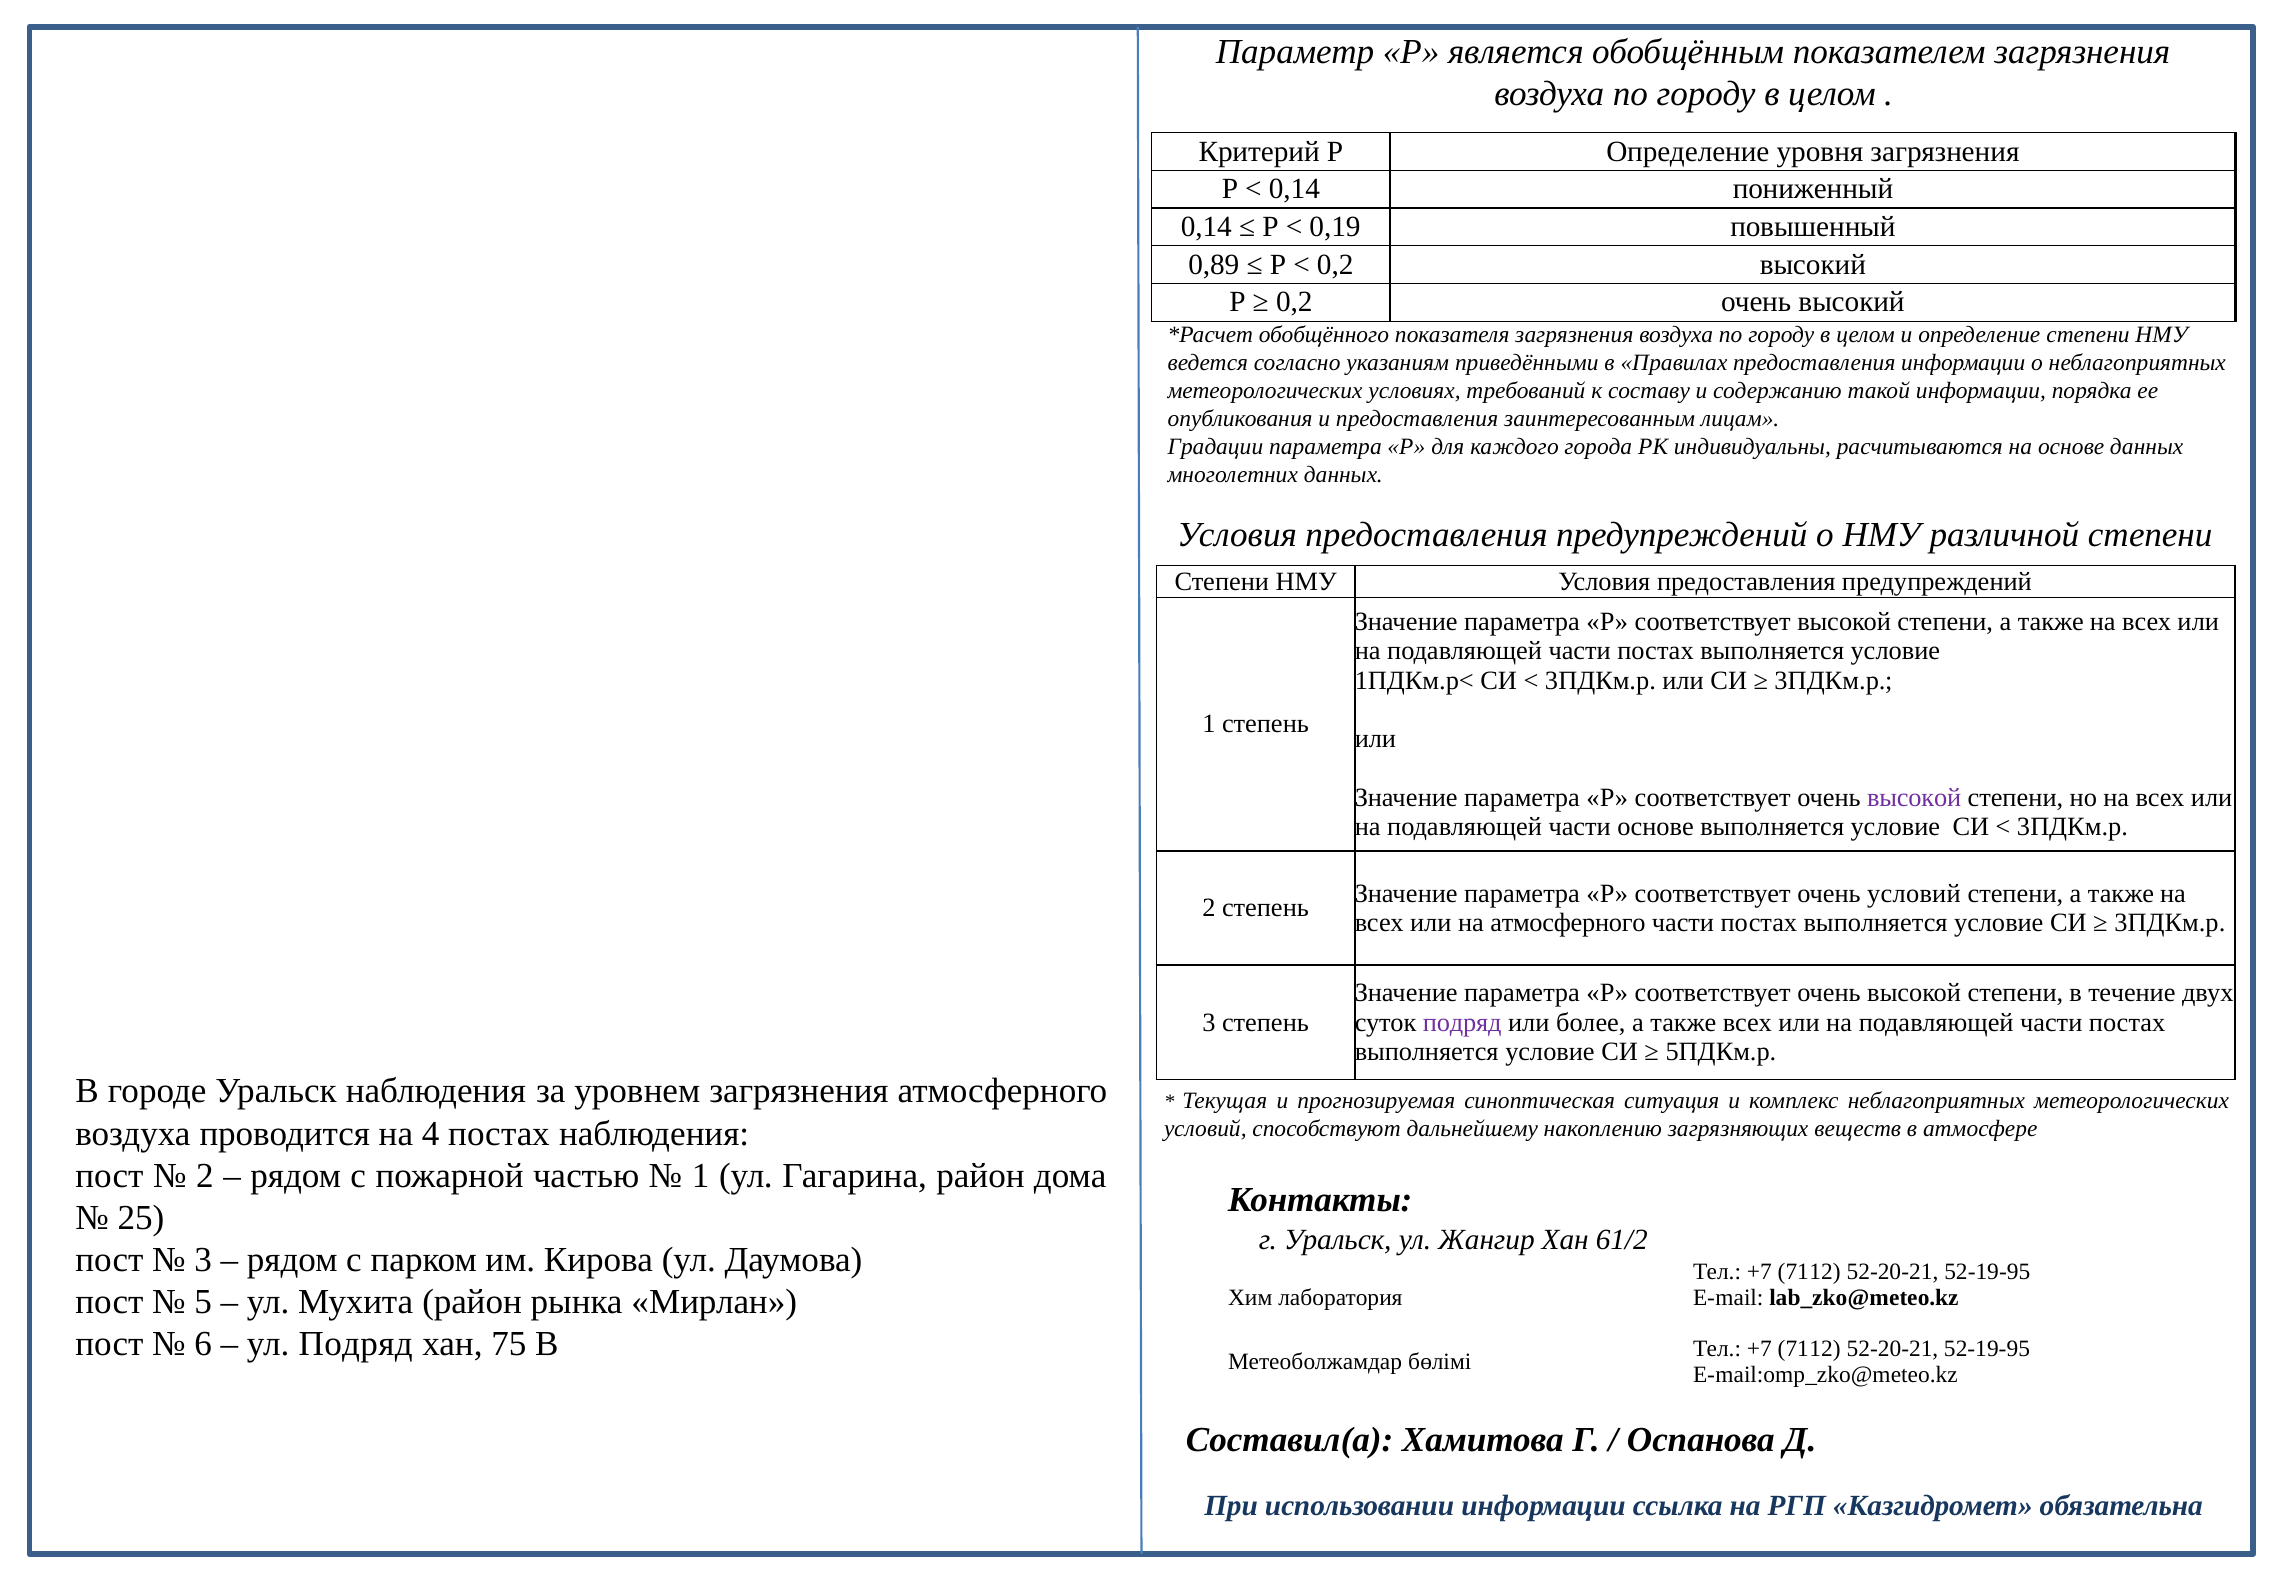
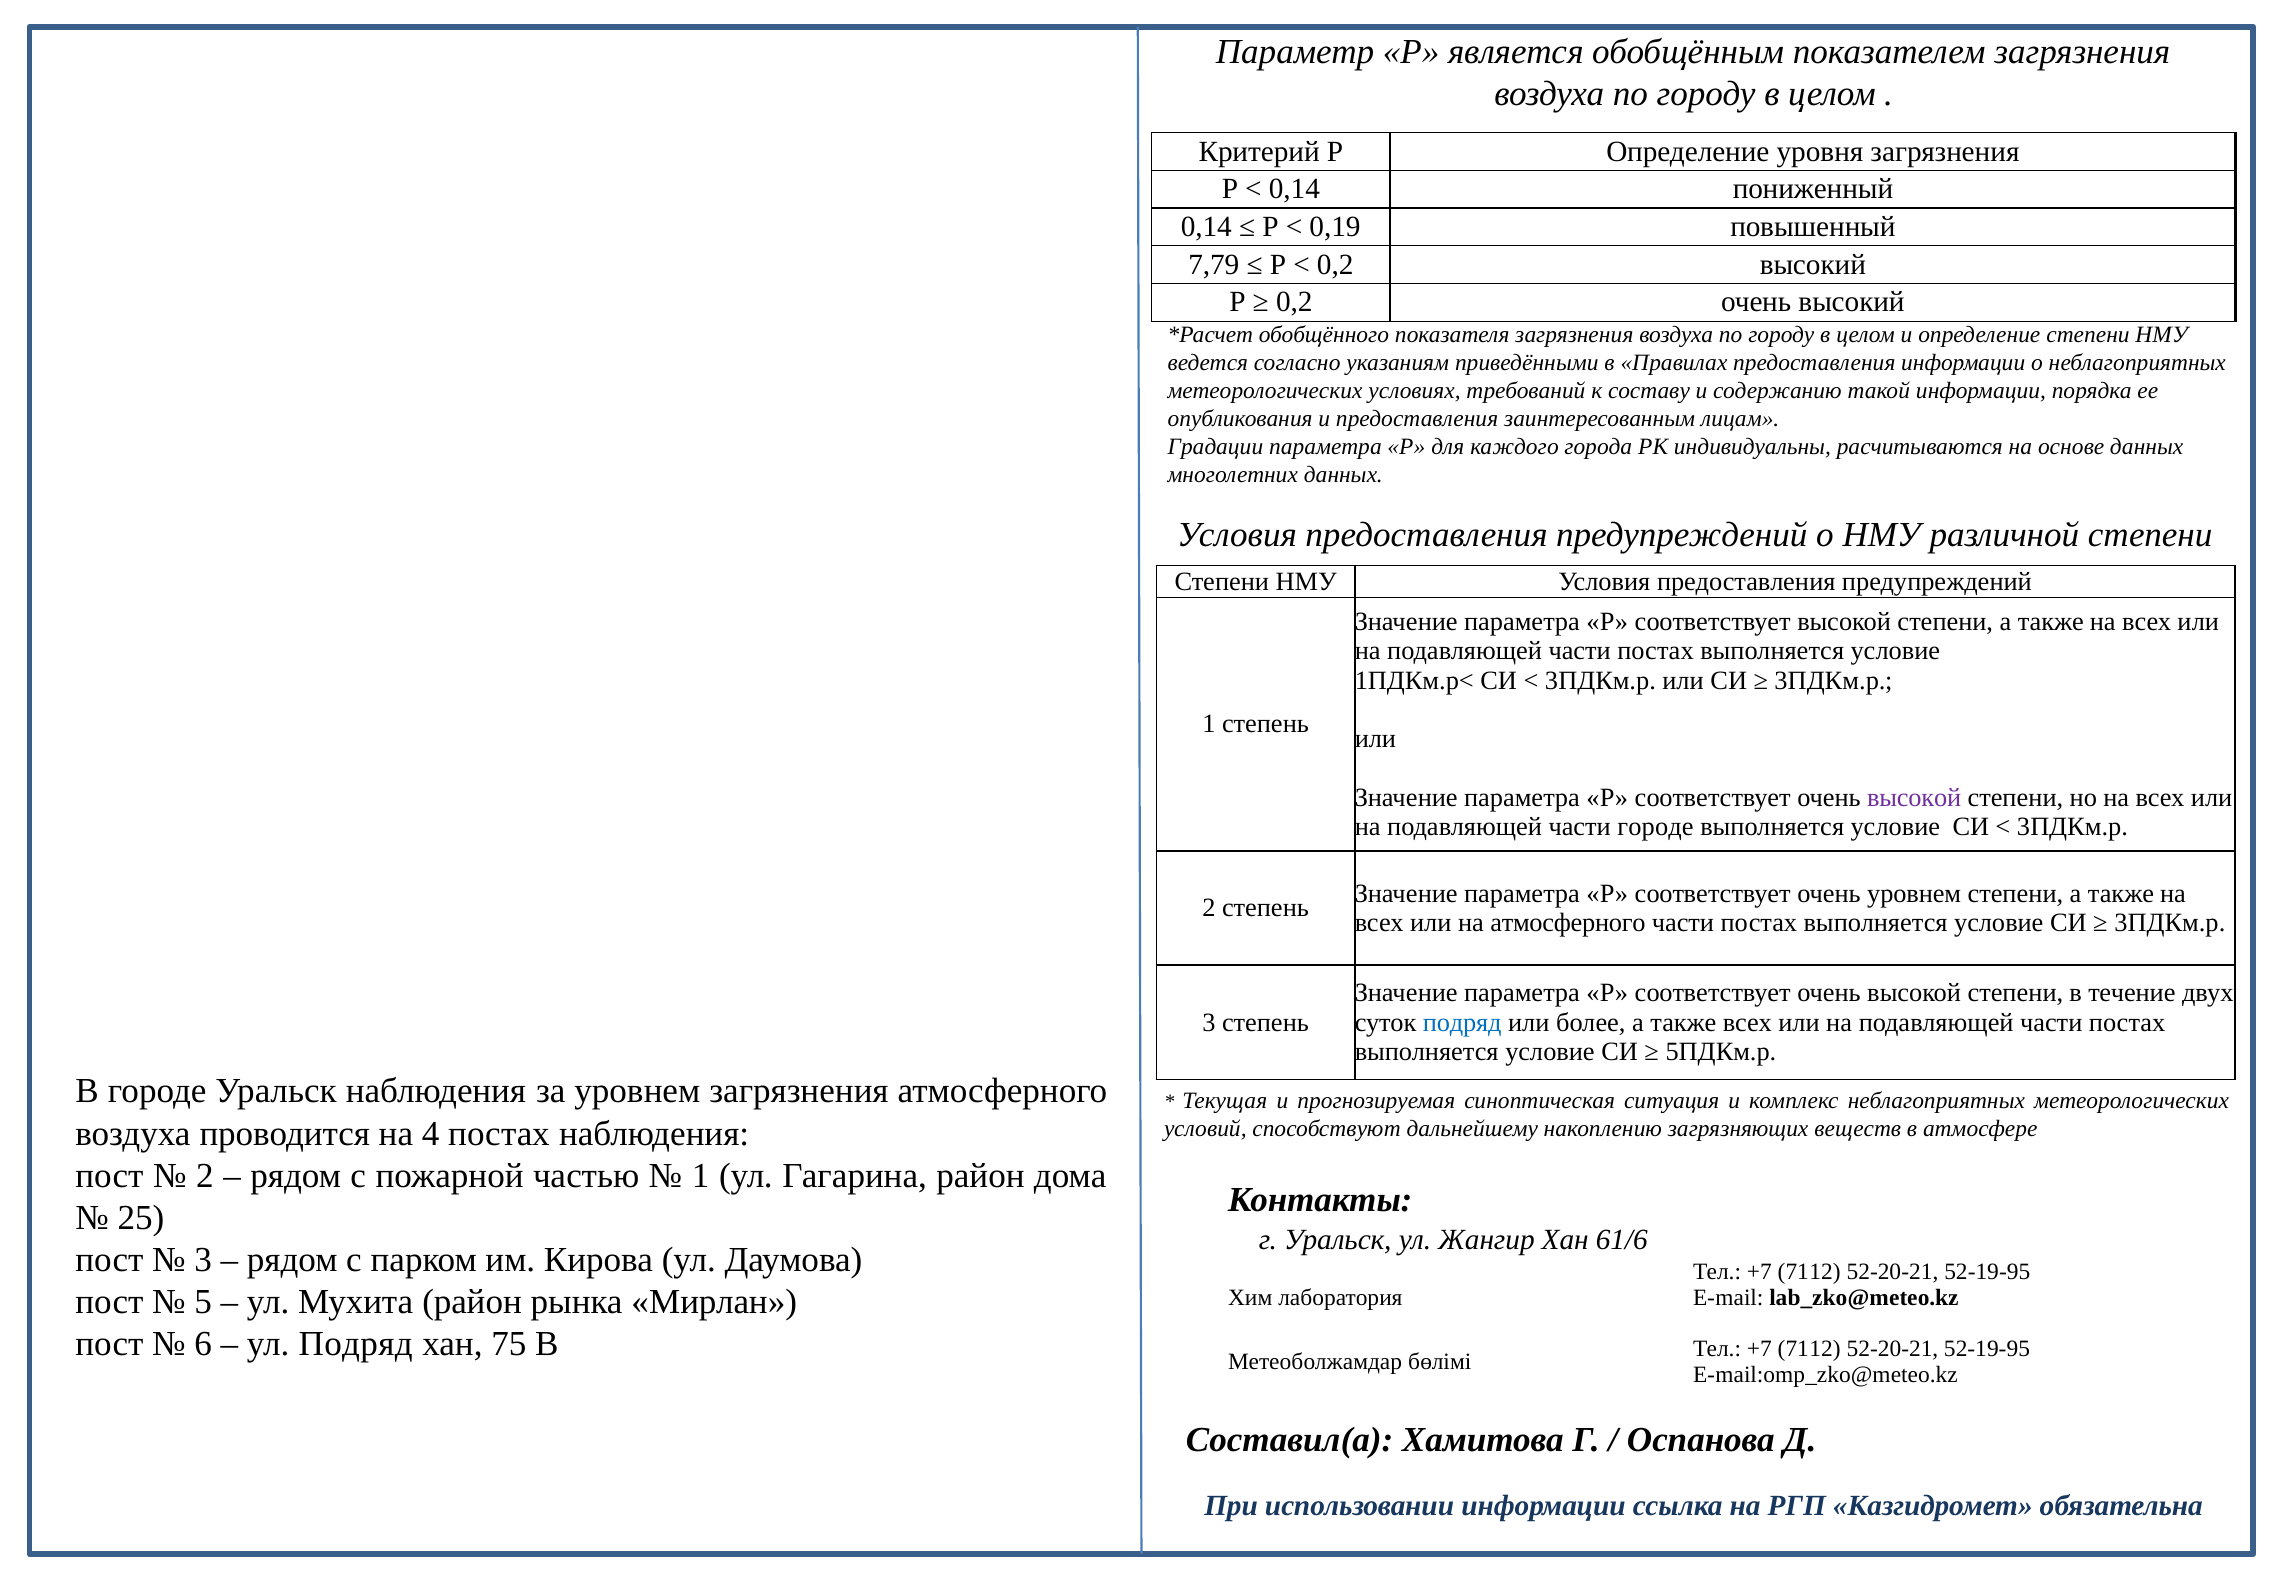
0,89: 0,89 -> 7,79 (1214, 264)
части основе: основе -> городе (1655, 826)
очень условий: условий -> уровнем (1914, 893)
подряд colour: purple -> blue (1462, 1022)
61/2: 61/2 -> 61/6 (1622, 1239)
